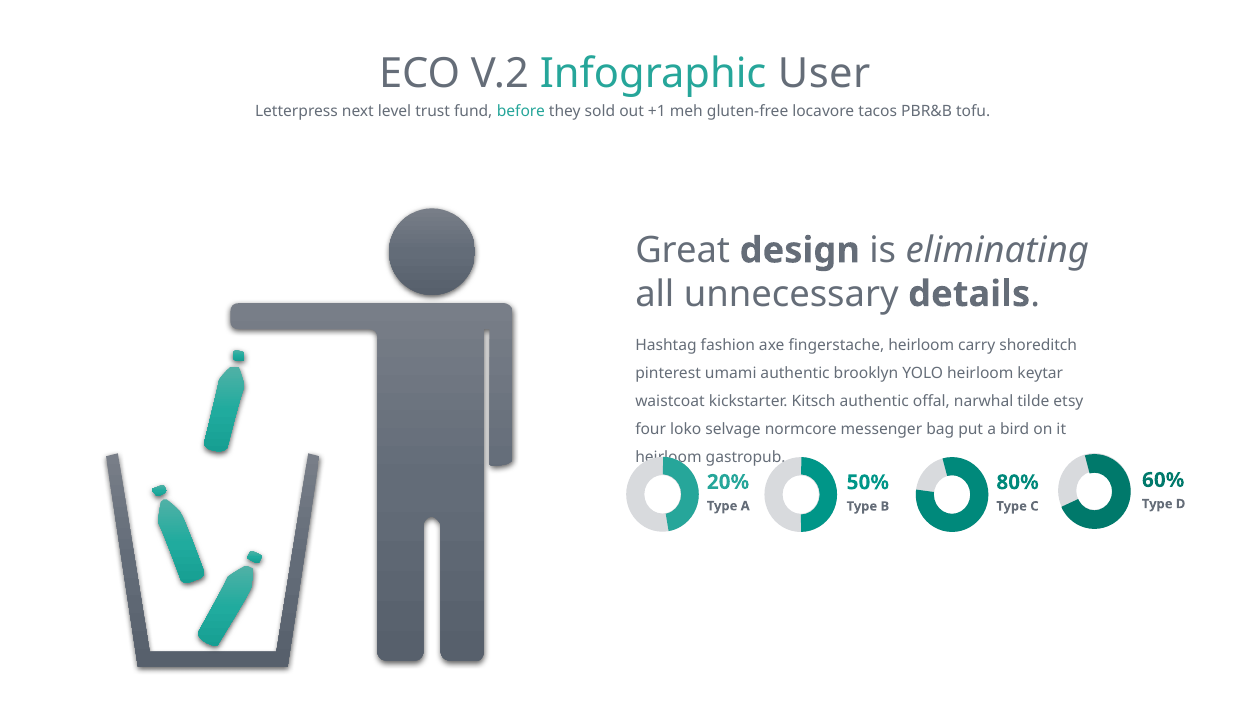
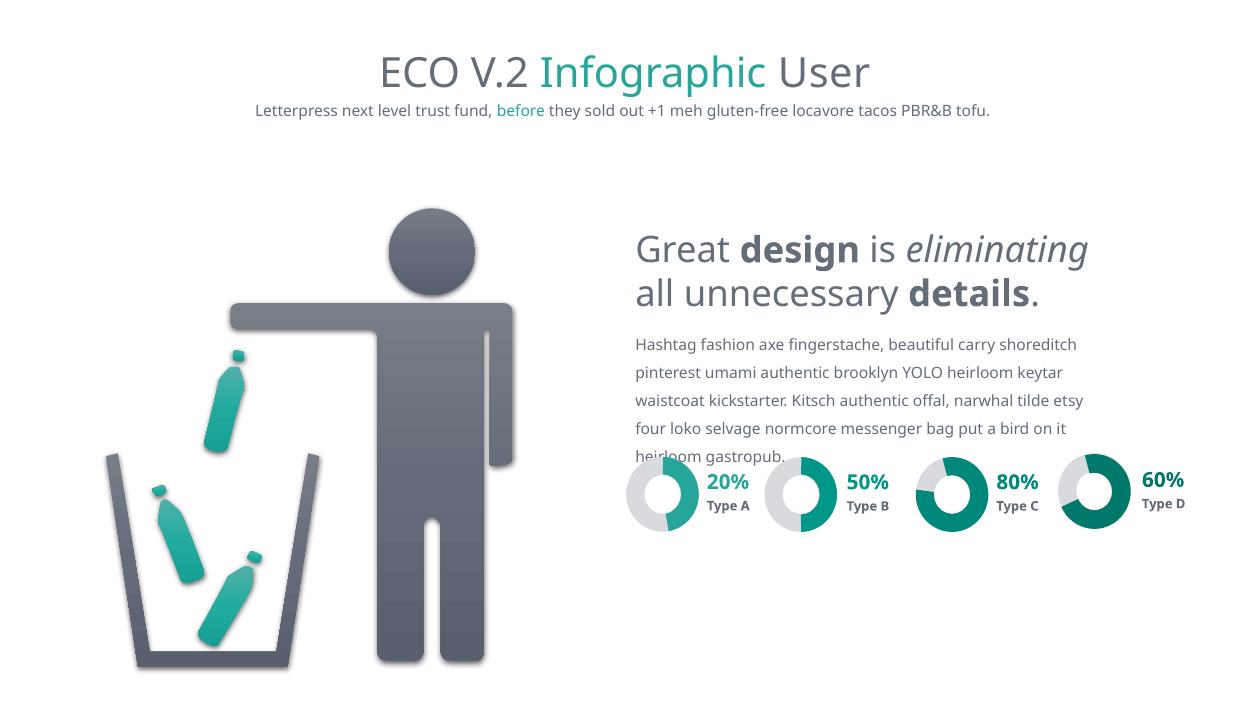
fingerstache heirloom: heirloom -> beautiful (921, 345)
